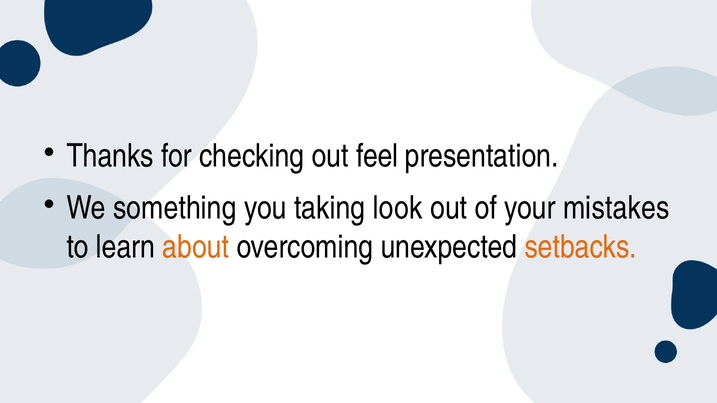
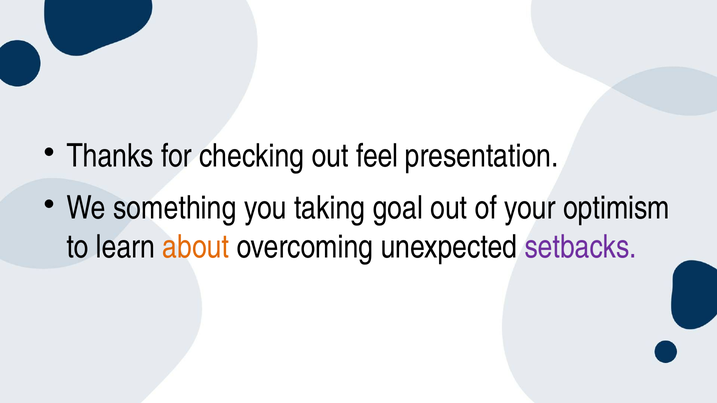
look: look -> goal (398, 208)
mistakes: mistakes -> optimism (616, 208)
setbacks colour: orange -> purple (581, 247)
